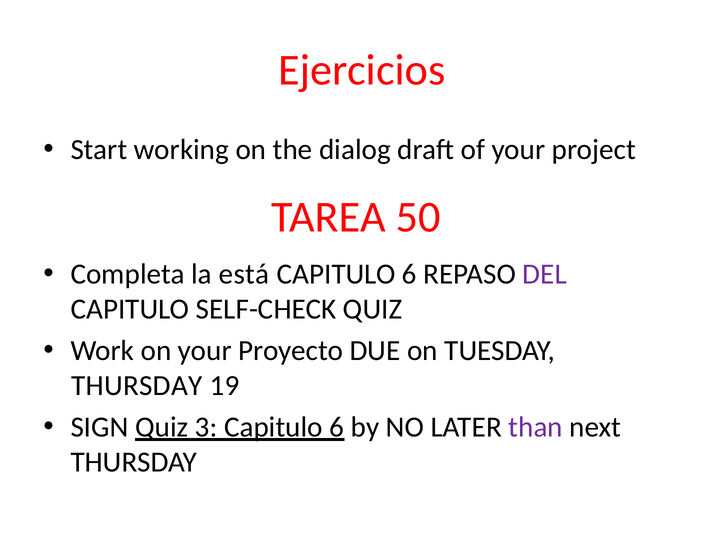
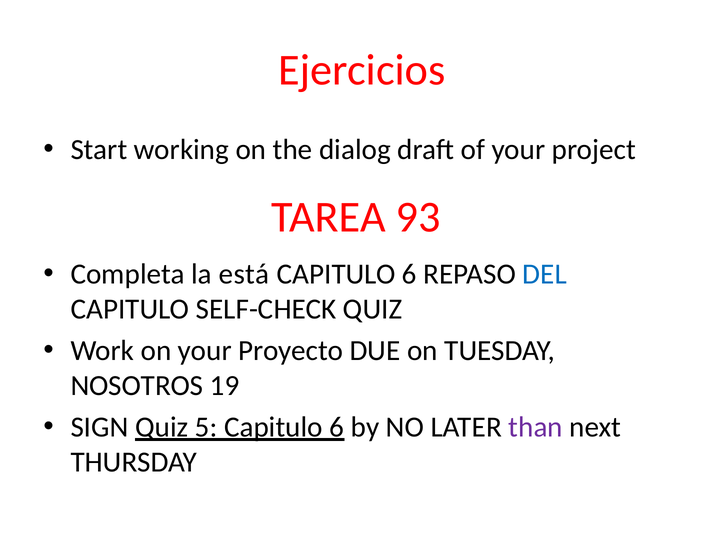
50: 50 -> 93 (418, 217)
DEL colour: purple -> blue (545, 274)
THURSDAY: THURSDAY -> NOSOTROS (137, 386)
3: 3 -> 5 (206, 427)
